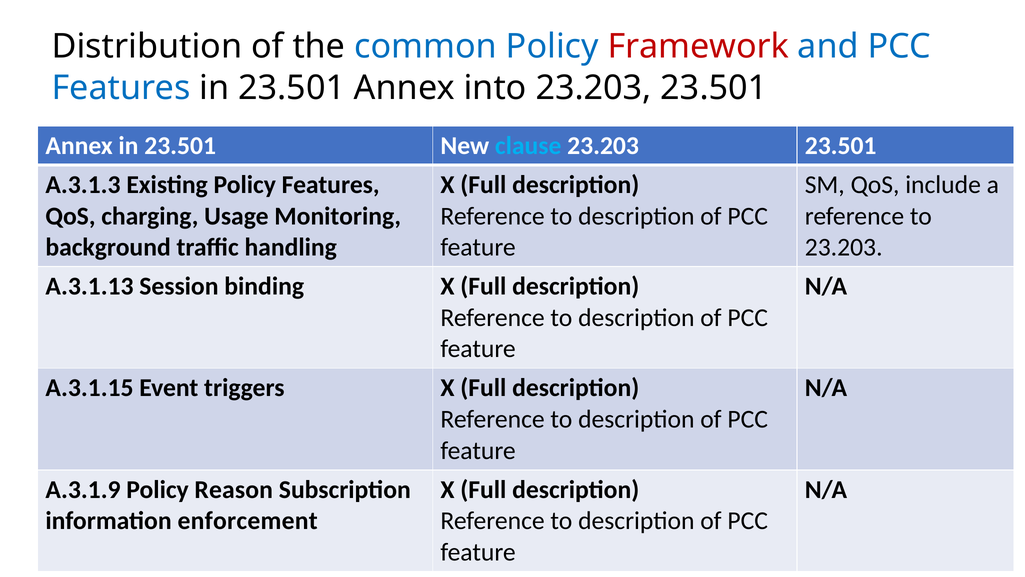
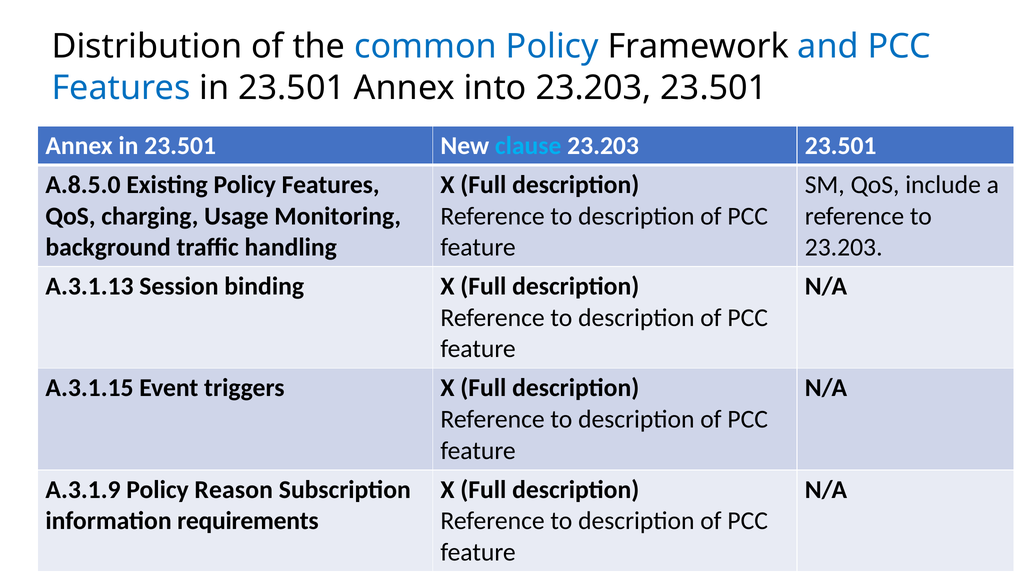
Framework colour: red -> black (698, 46)
A.3.1.3: A.3.1.3 -> A.8.5.0 (83, 185)
enforcement: enforcement -> requirements (248, 520)
